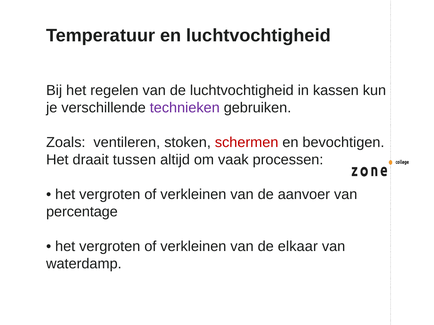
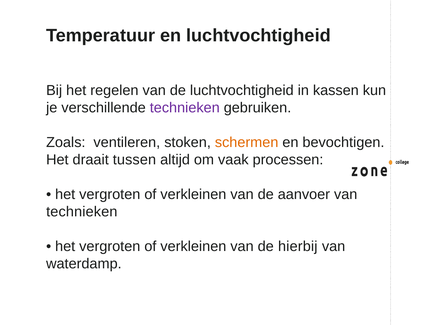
schermen colour: red -> orange (247, 142)
percentage: percentage -> technieken (82, 212)
elkaar: elkaar -> hierbij (298, 247)
